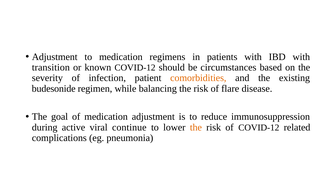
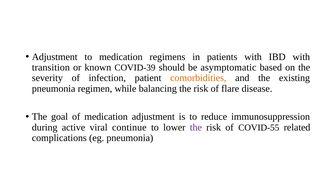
known COVID-12: COVID-12 -> COVID-39 (135, 68)
circumstances: circumstances -> asymptomatic (228, 67)
budesonide: budesonide -> pneumonia (54, 89)
the colour: orange -> purple (196, 127)
of COVID-12: COVID-12 -> COVID-55 (259, 128)
